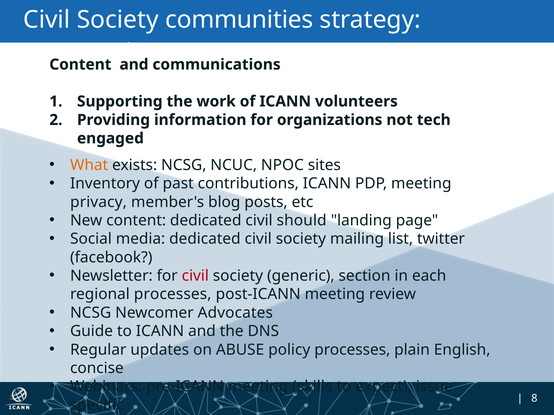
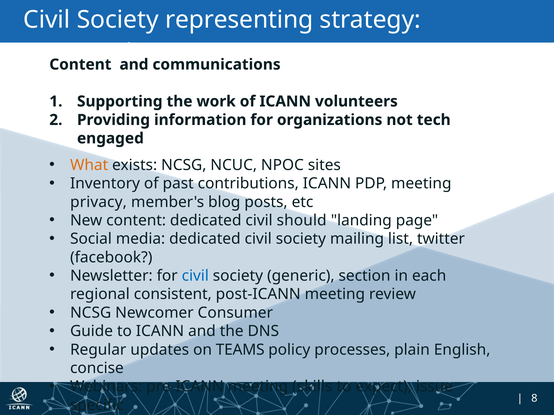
communities: communities -> representing (239, 20)
civil colour: red -> blue (195, 276)
regional processes: processes -> consistent (173, 295)
Advocates: Advocates -> Consumer (235, 313)
ABUSE: ABUSE -> TEAMS (240, 350)
